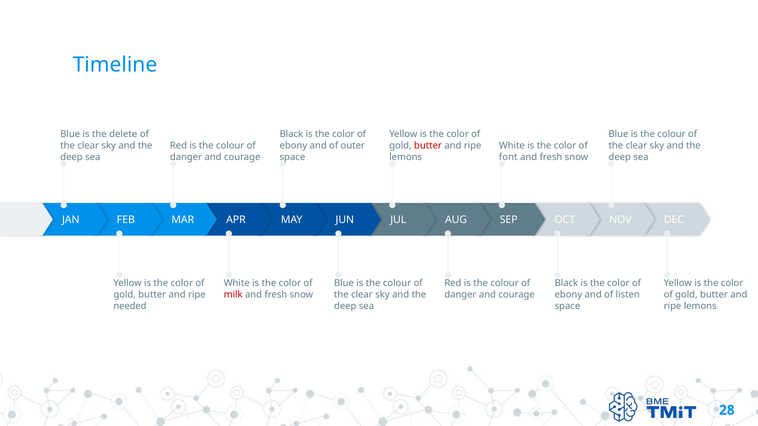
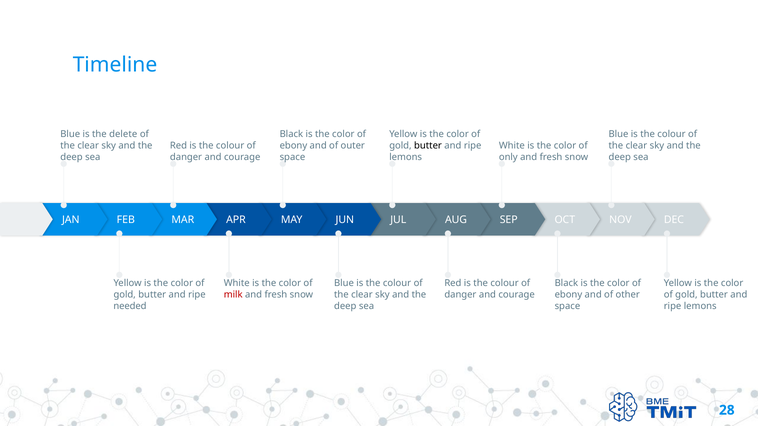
butter colour: red -> black (428, 146)
font: font -> only (508, 157)
listen: listen -> other (628, 295)
